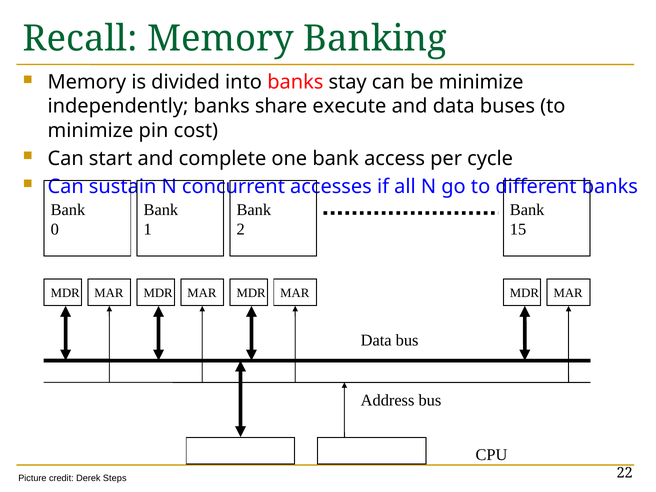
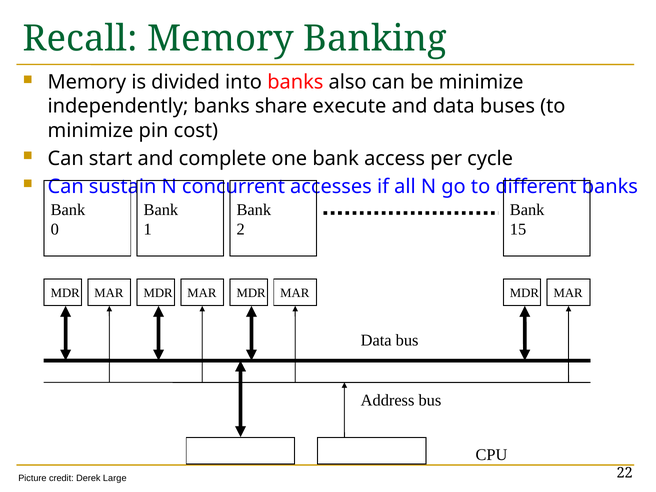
stay: stay -> also (348, 82)
Steps: Steps -> Large (115, 478)
